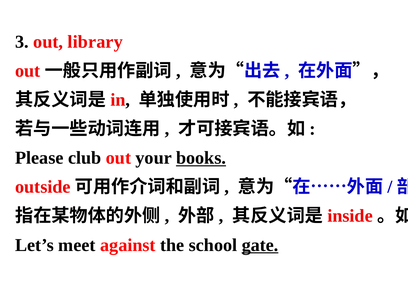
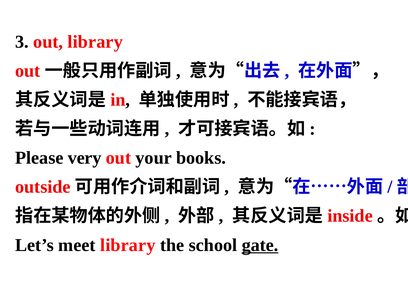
club: club -> very (85, 158)
books underline: present -> none (201, 158)
meet against: against -> library (128, 245)
